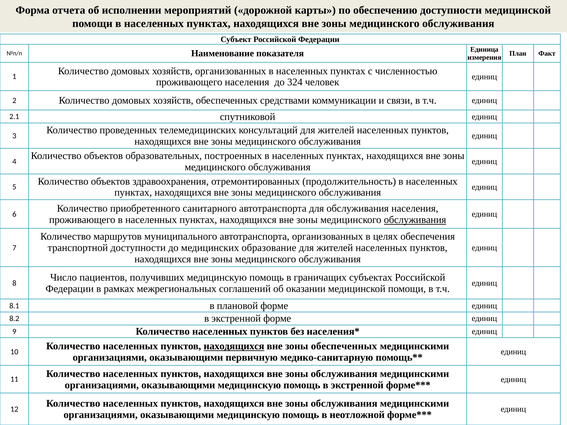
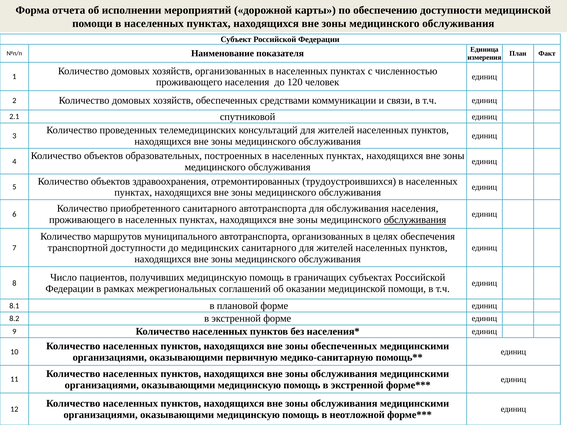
324: 324 -> 120 (295, 82)
продолжительность: продолжительность -> трудоустроившихся (349, 181)
медицинских образование: образование -> санитарного (269, 248)
находящихся underline: present -> none (234, 346)
